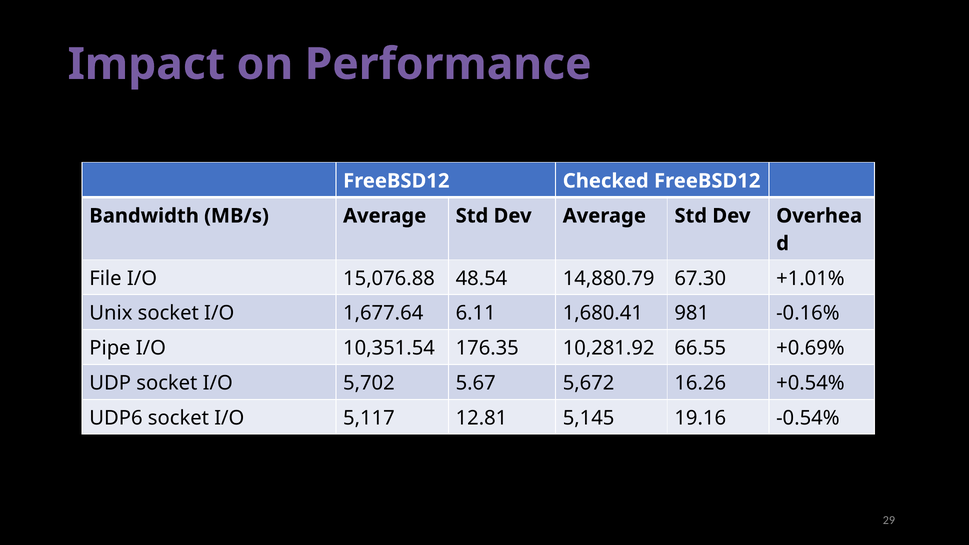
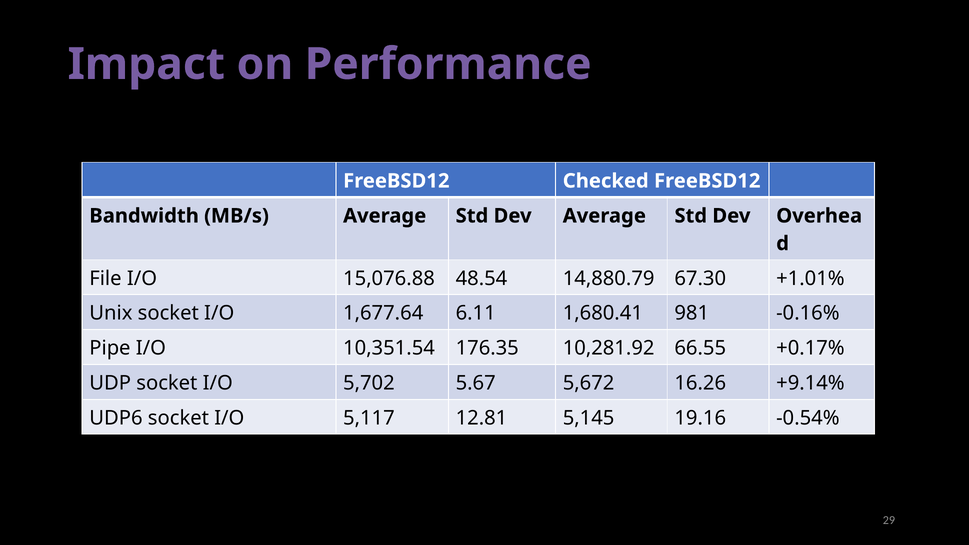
+0.69%: +0.69% -> +0.17% (810, 348)
+0.54%: +0.54% -> +9.14% (810, 383)
